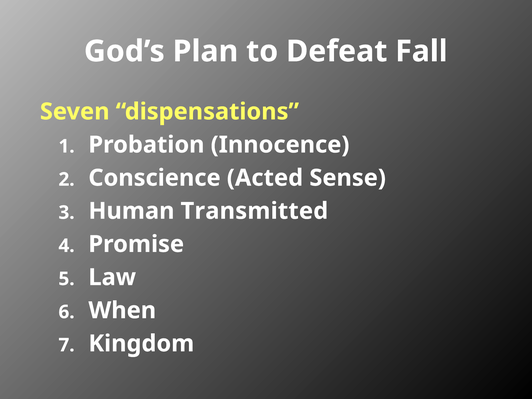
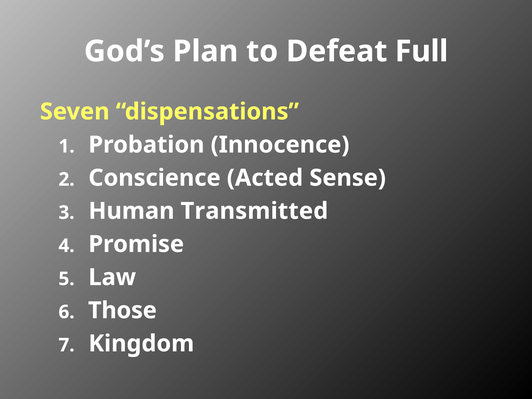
Fall: Fall -> Full (422, 51)
When: When -> Those (122, 310)
